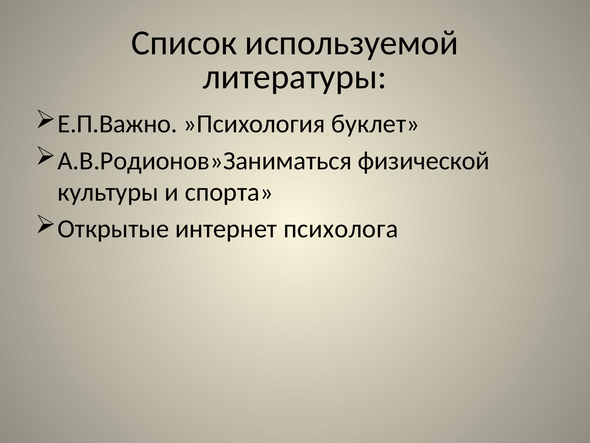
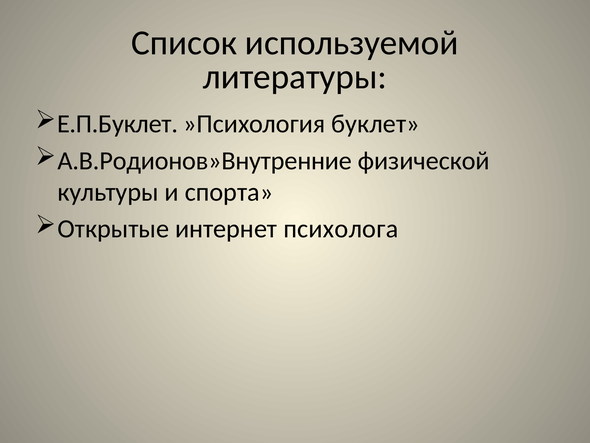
Е.П.Важно: Е.П.Важно -> Е.П.Буклет (118, 124)
А.В.Родионов»Заниматься: А.В.Родионов»Заниматься -> А.В.Родионов»Внутренние (205, 160)
